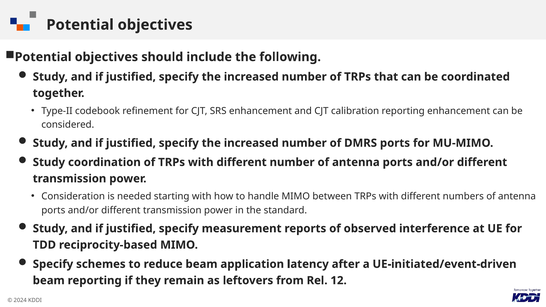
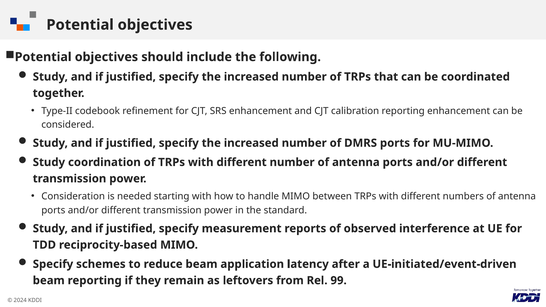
12: 12 -> 99 (339, 281)
